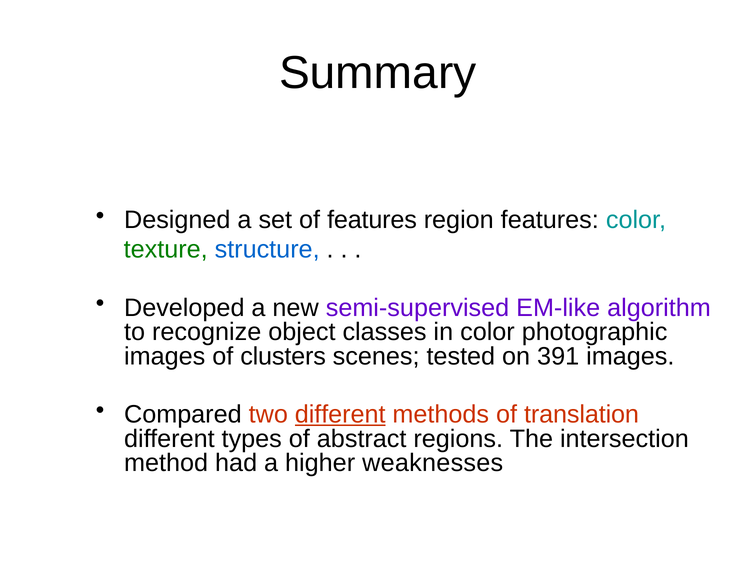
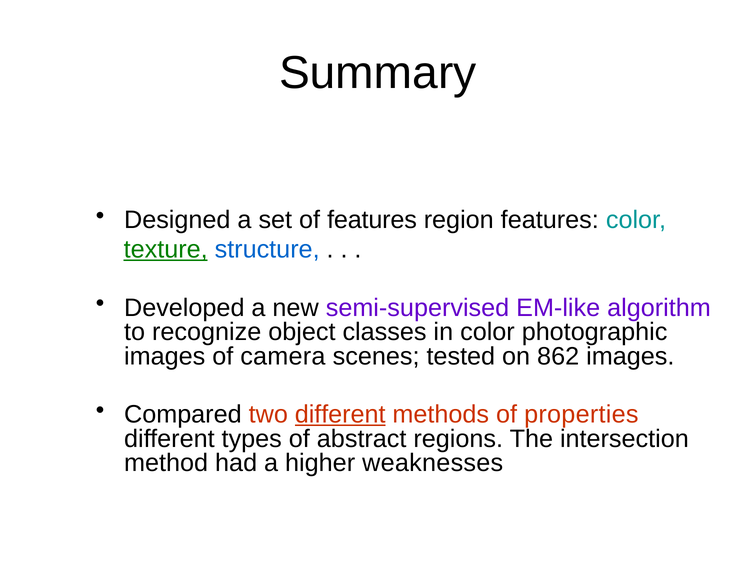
texture underline: none -> present (166, 249)
clusters: clusters -> camera (283, 356)
391: 391 -> 862 (558, 356)
translation: translation -> properties (581, 415)
